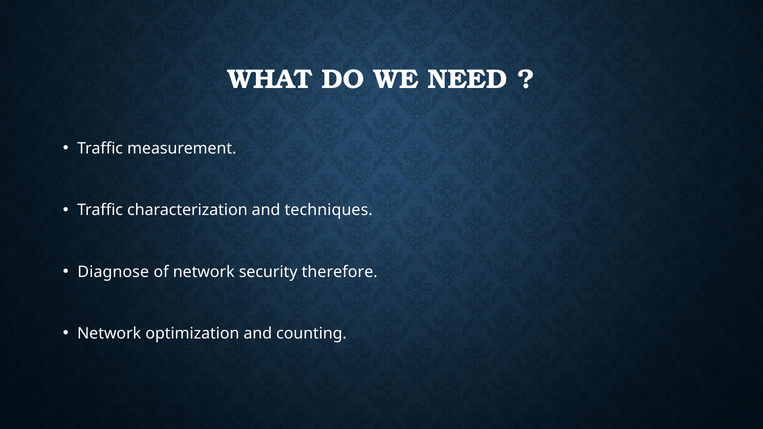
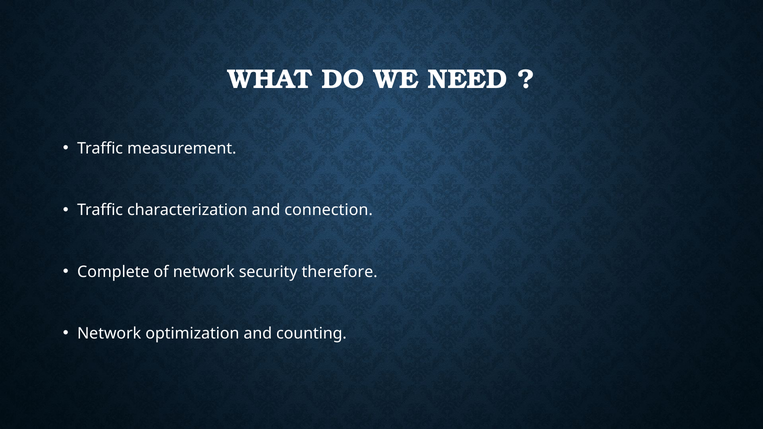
techniques: techniques -> connection (329, 210)
Diagnose: Diagnose -> Complete (113, 272)
